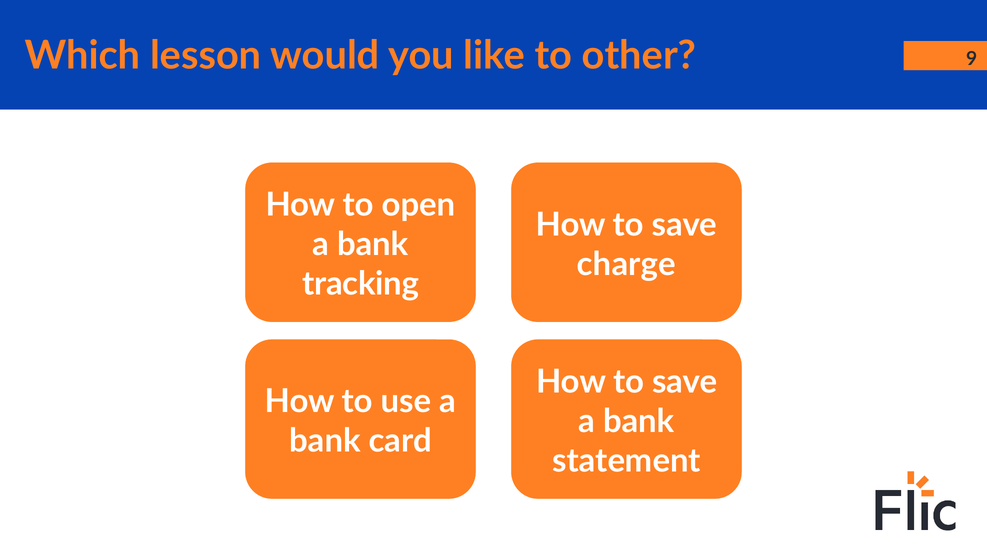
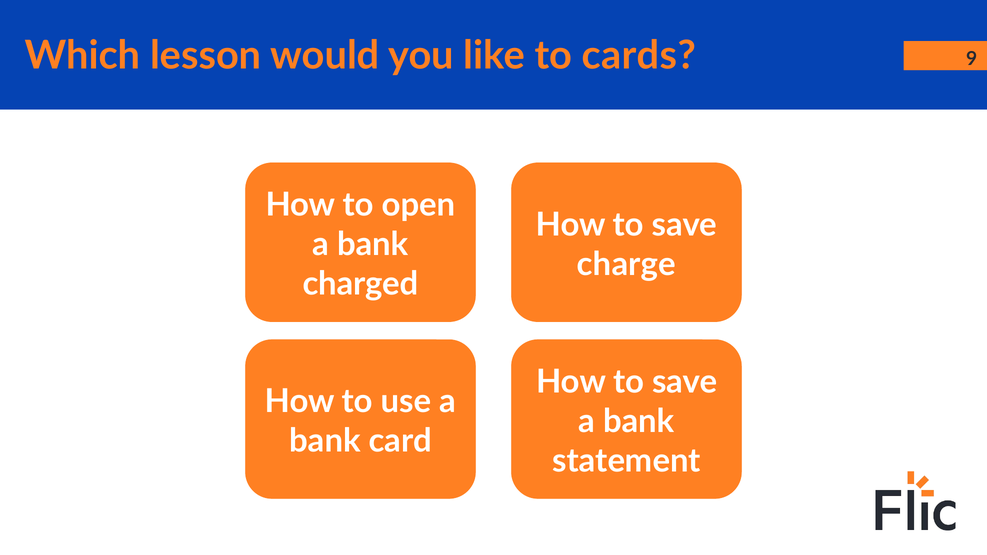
other: other -> cards (639, 56)
tracking: tracking -> charged (361, 284)
